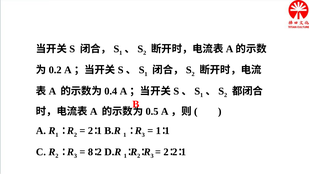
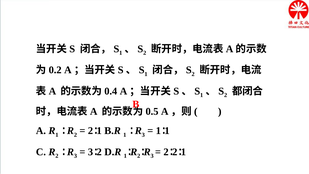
8: 8 -> 3 (90, 152)
